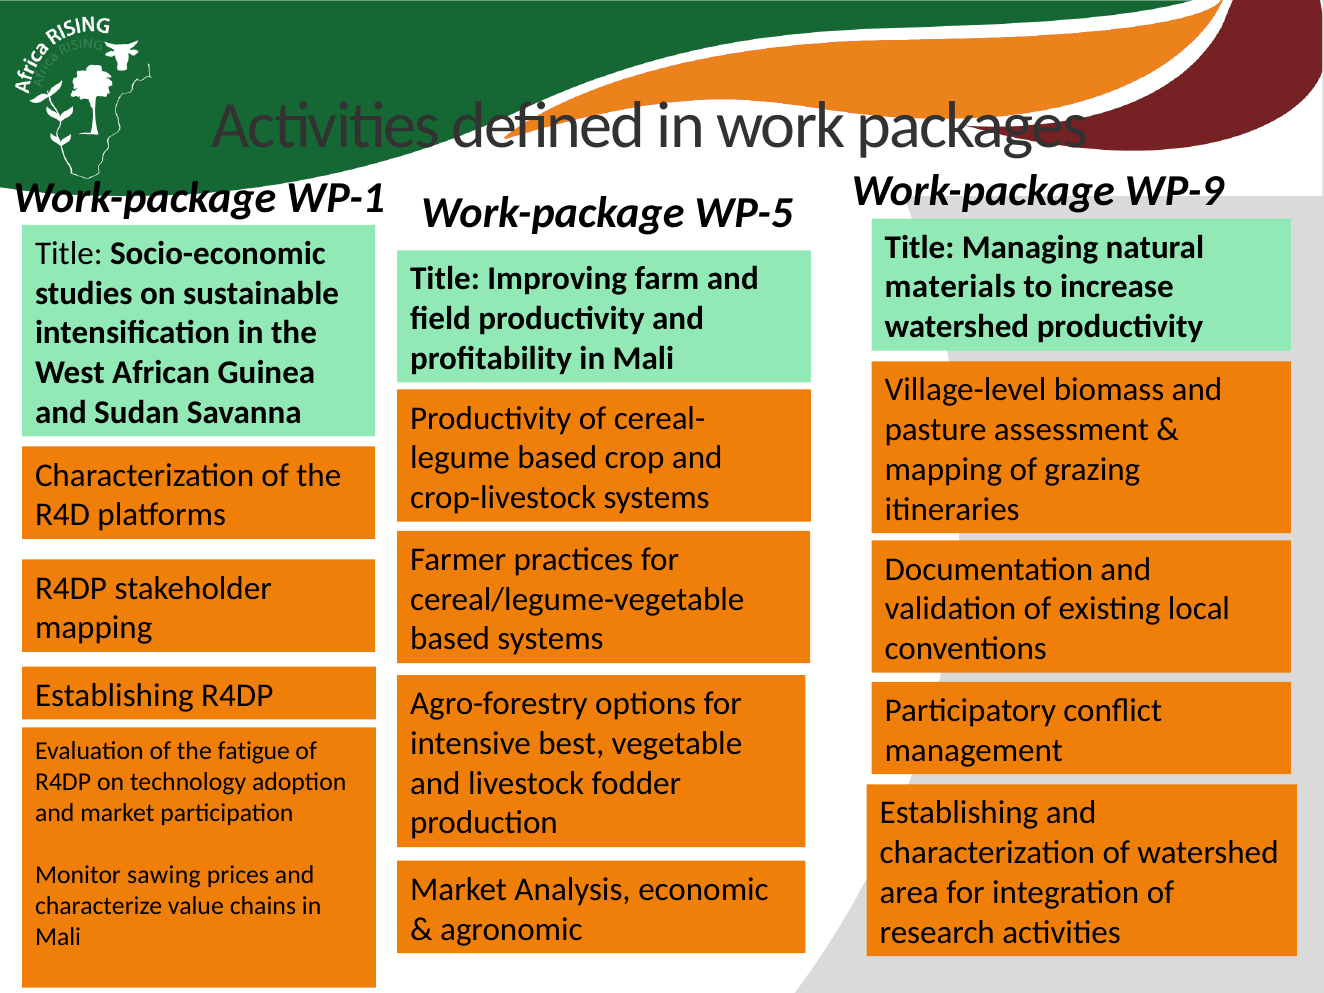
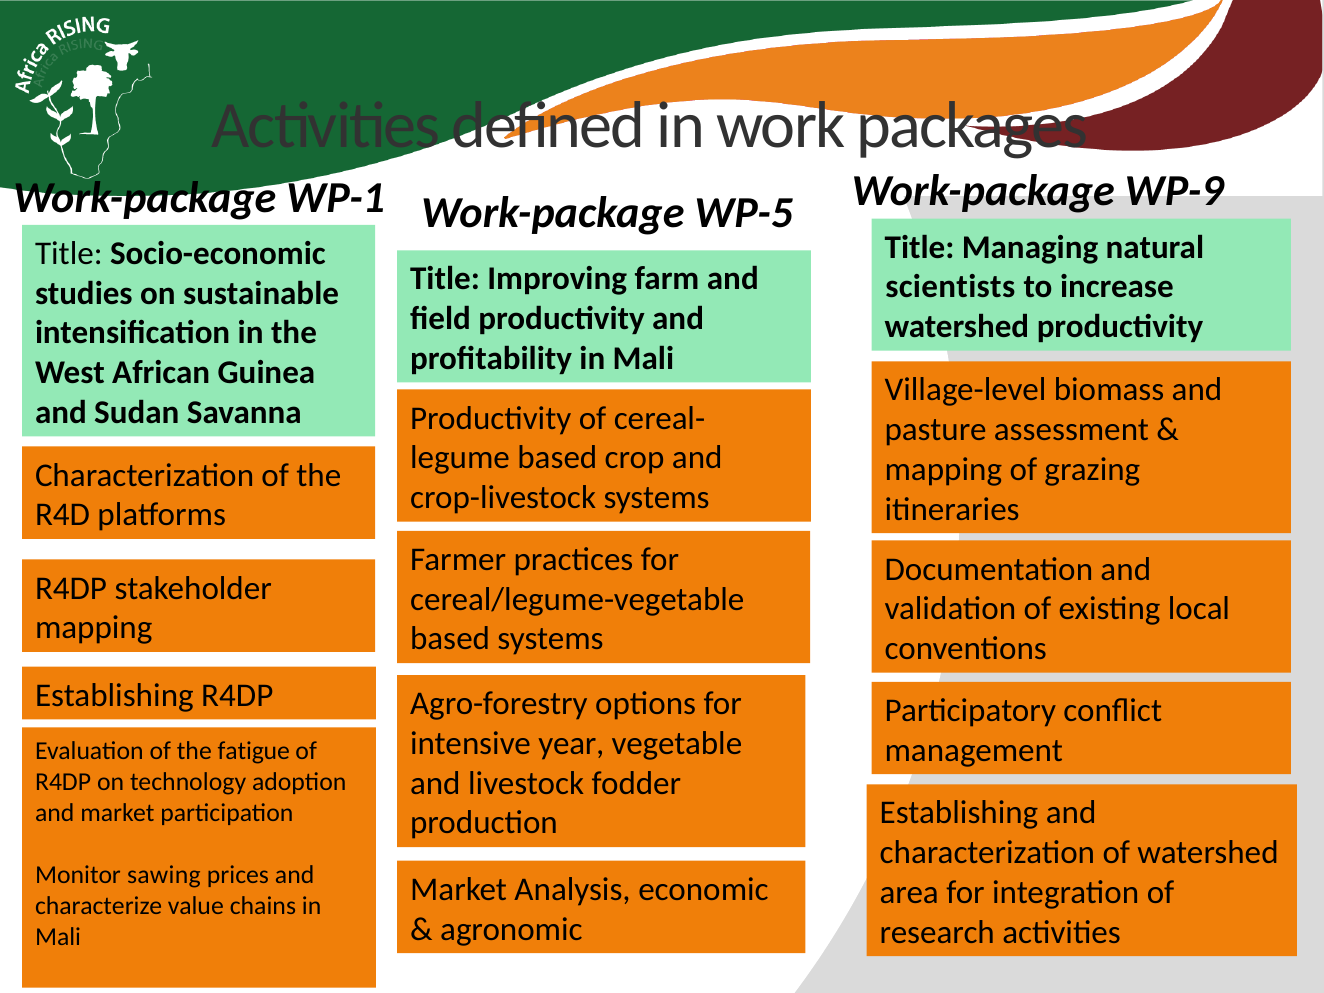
materials: materials -> scientists (950, 287)
best: best -> year (571, 744)
